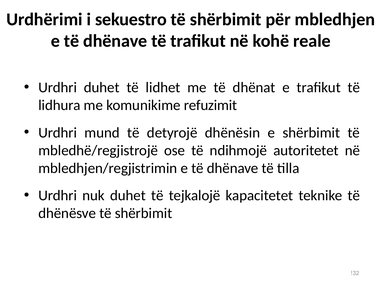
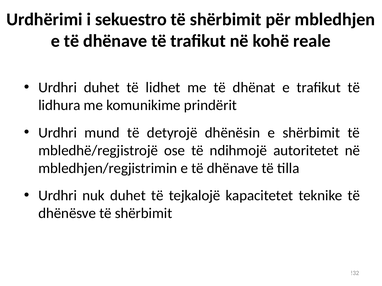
refuzimit: refuzimit -> prindërit (210, 106)
